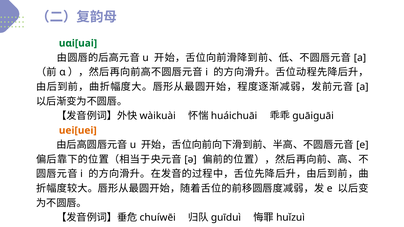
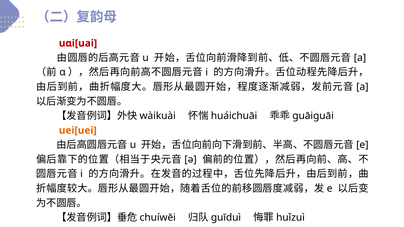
uɑi[uai colour: green -> red (78, 43)
